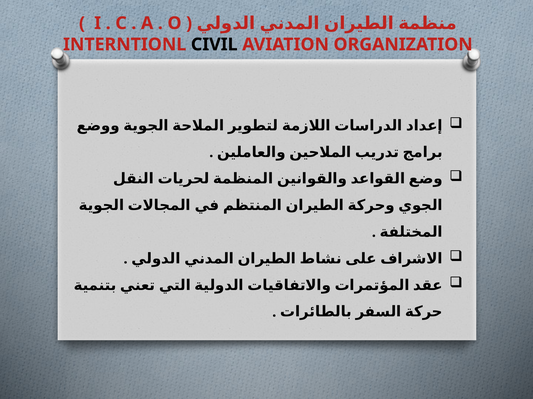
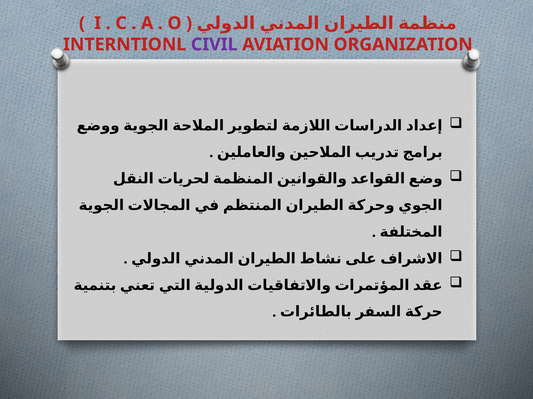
CIVIL colour: black -> purple (214, 45)
